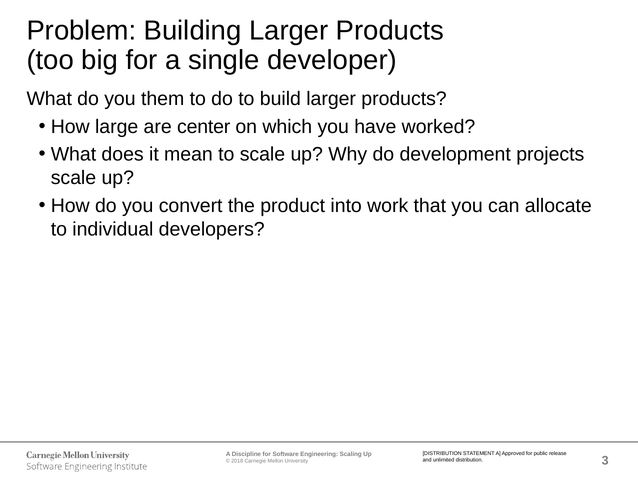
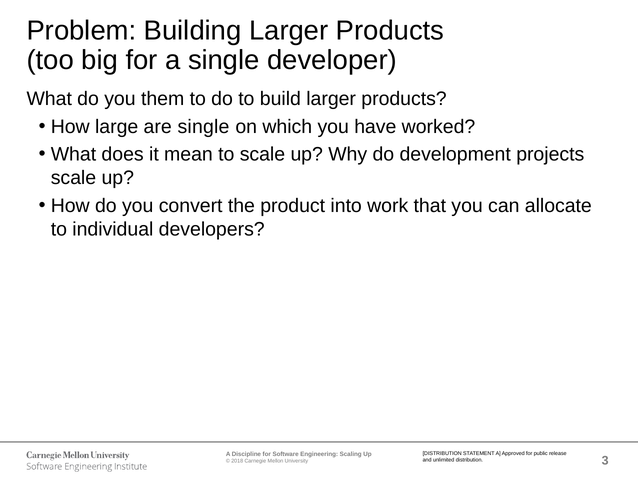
are center: center -> single (203, 127)
